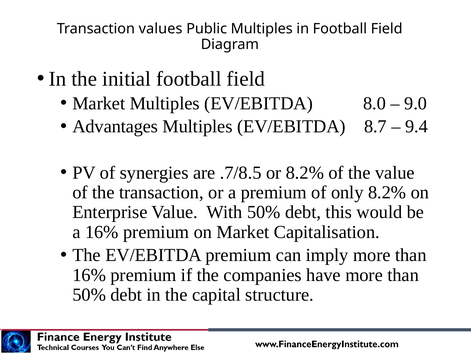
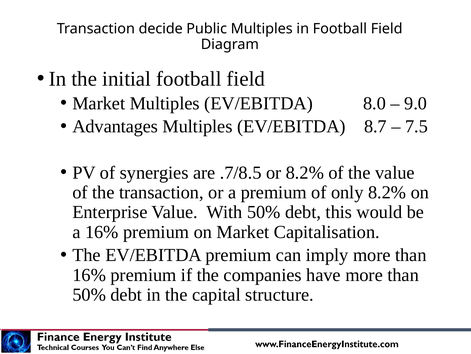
values: values -> decide (161, 29)
9.4: 9.4 -> 7.5 (417, 126)
